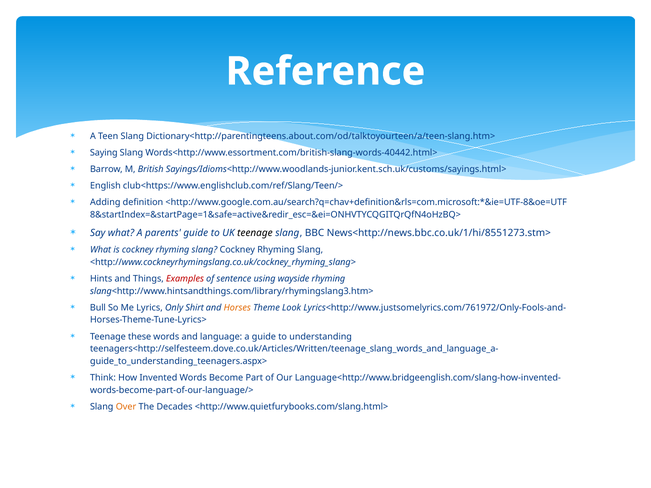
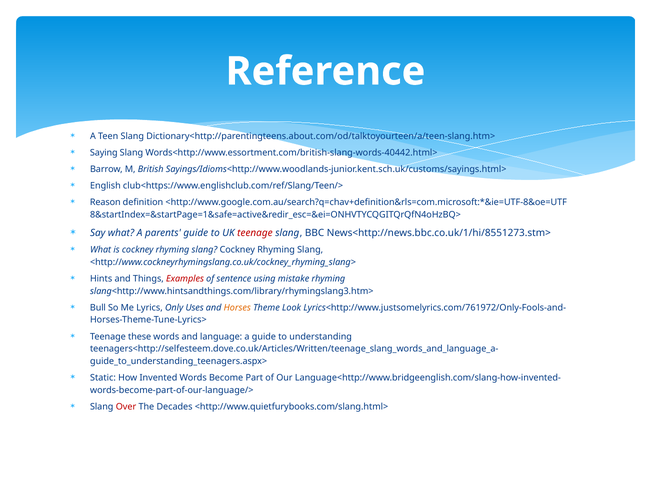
Adding: Adding -> Reason (105, 203)
teenage colour: black -> red (255, 233)
wayside: wayside -> mistake (294, 279)
Shirt: Shirt -> Uses (195, 308)
Think: Think -> Static (103, 378)
Over colour: orange -> red (126, 407)
